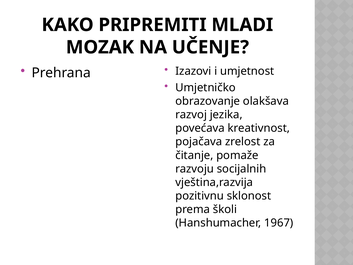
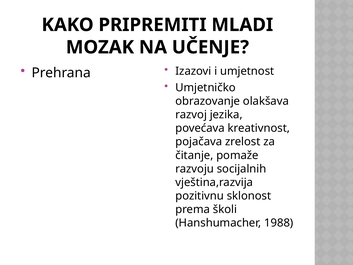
1967: 1967 -> 1988 (279, 223)
